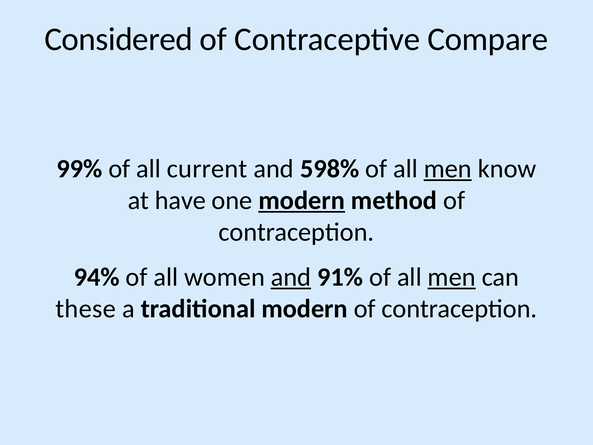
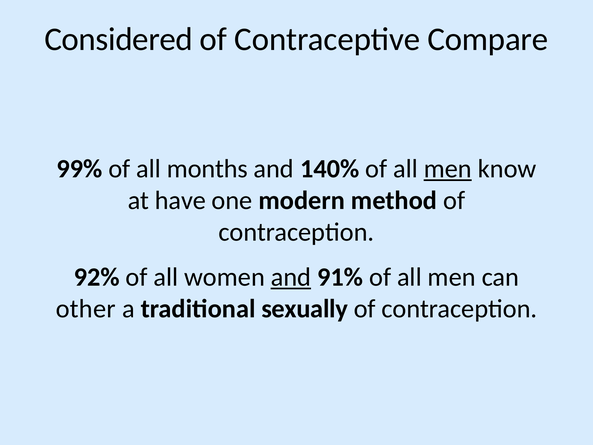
current: current -> months (207, 169)
598%: 598% -> 140% (330, 169)
modern underline: present -> none (302, 200)
94%: 94% -> 92% (97, 277)
men underline: present -> none (452, 277)
these: these -> other (86, 309)
traditional modern: modern -> sexually (305, 309)
